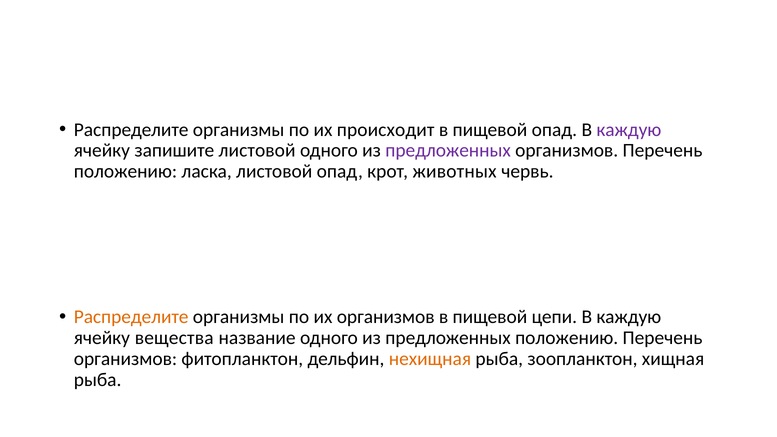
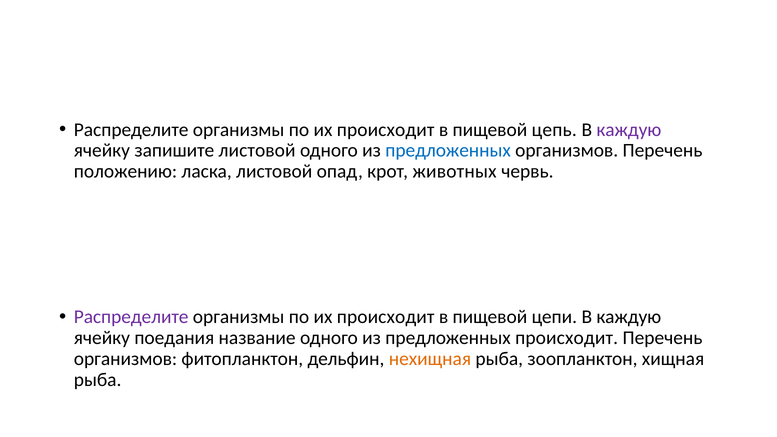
пищевой опад: опад -> цепь (554, 130)
предложенных colour: purple -> blue (448, 151)
Распределите colour: orange -> purple (131, 317)
организмов: организмов -> происходит (386, 317)
вещества: вещества -> поедания (174, 338)
предложенных положению: положению -> происходит (567, 338)
